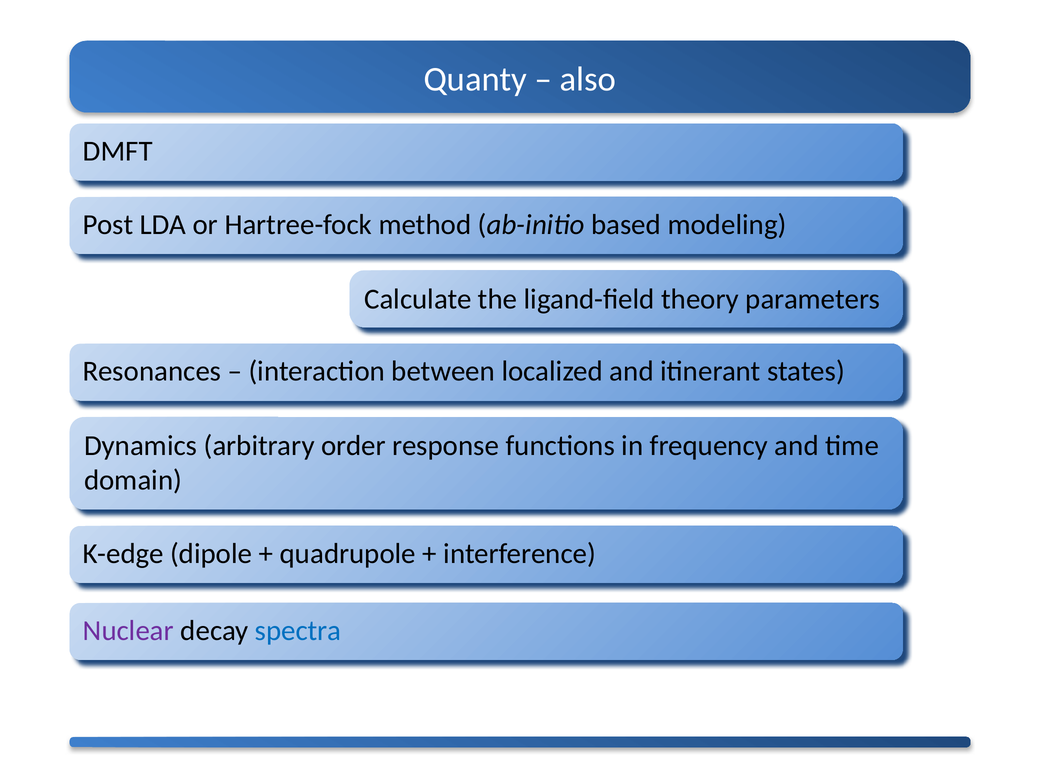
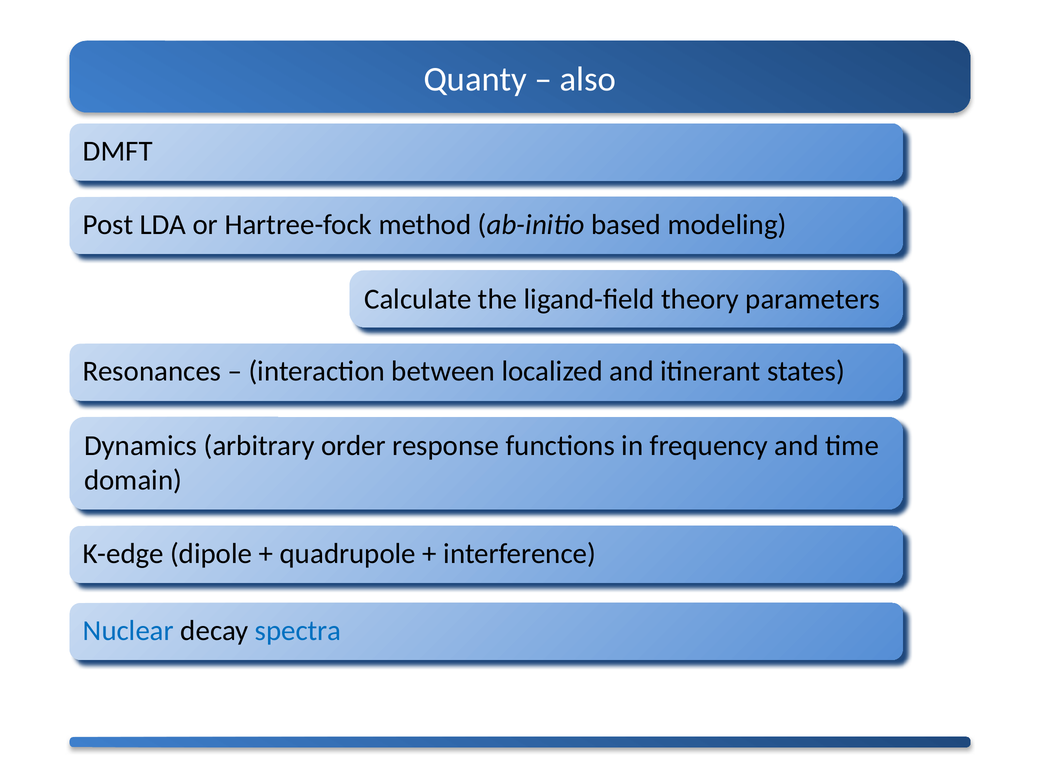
Nuclear colour: purple -> blue (128, 631)
